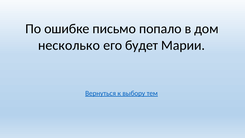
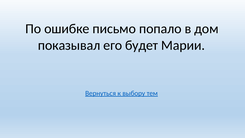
несколько: несколько -> показывал (69, 45)
